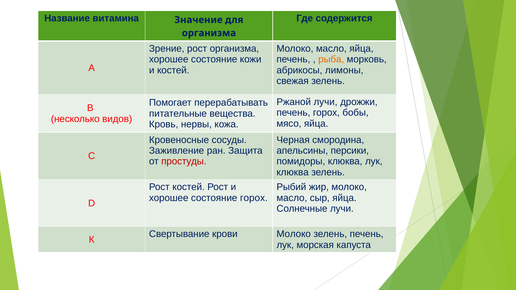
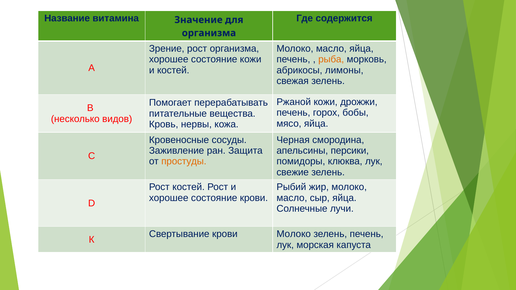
Ржаной лучи: лучи -> кожи (326, 102)
простуды colour: red -> orange (184, 162)
клюква: клюква -> свежие (293, 172)
состояние горох: горох -> крови (254, 198)
